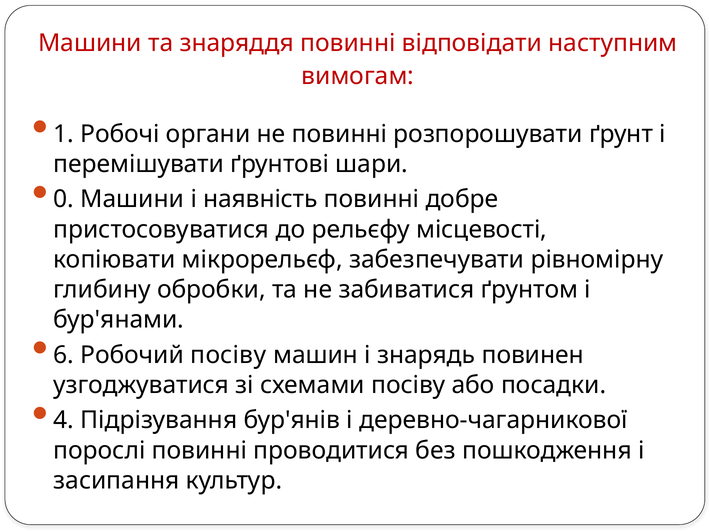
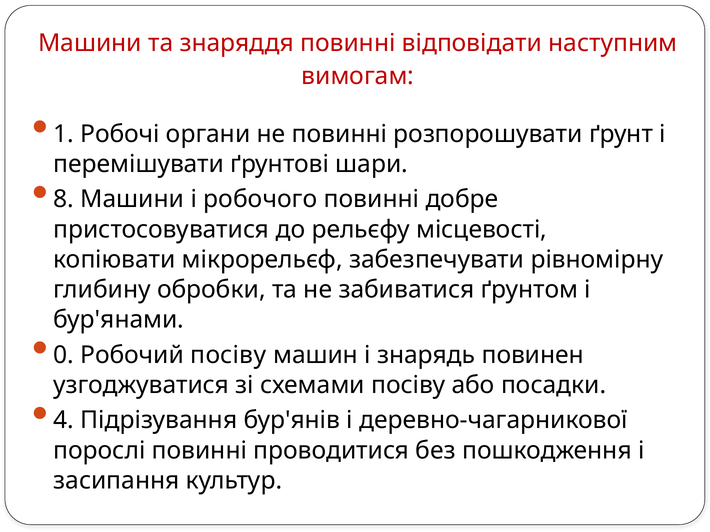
0: 0 -> 8 (64, 199)
наявність: наявність -> робочого (260, 199)
6: 6 -> 0 (64, 355)
